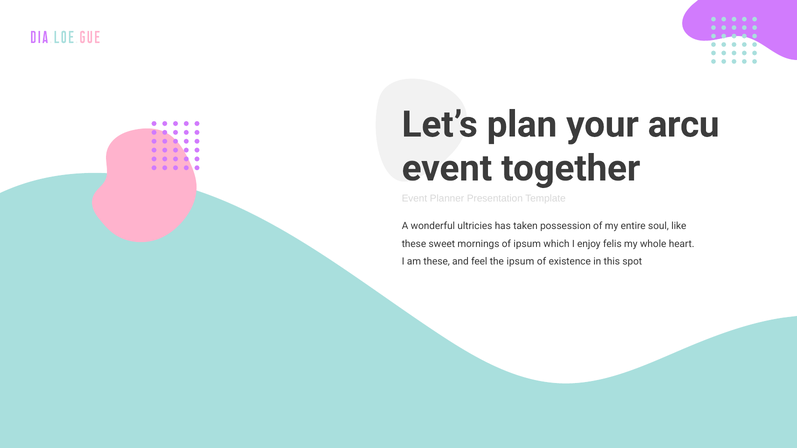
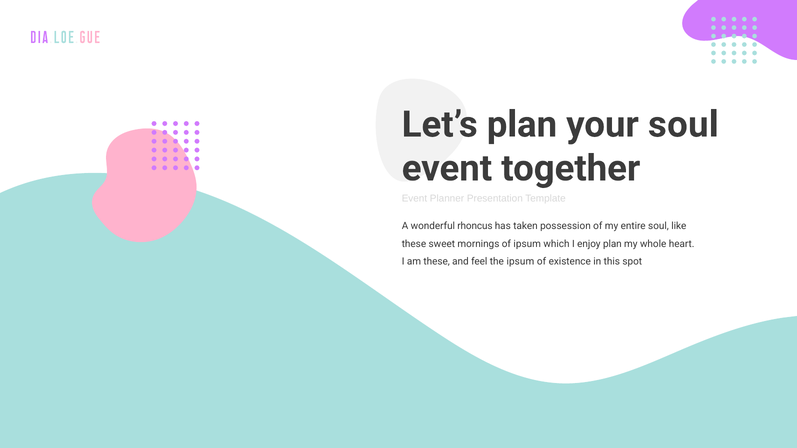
your arcu: arcu -> soul (683, 125)
ultricies: ultricies -> rhoncus (475, 226)
enjoy felis: felis -> plan (612, 244)
